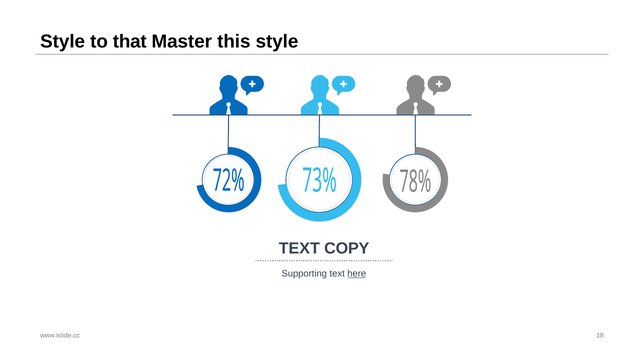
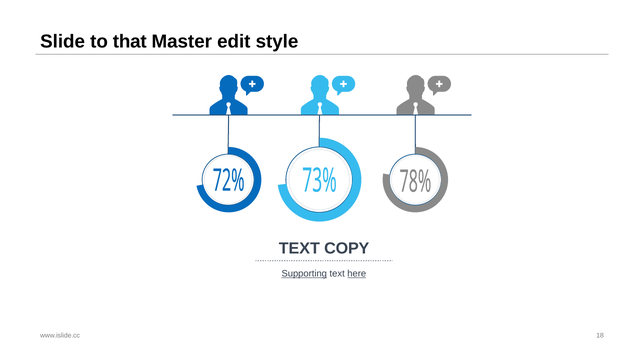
Style: Style -> Slide (63, 42)
this: this -> edit (234, 42)
Supporting underline: none -> present (304, 274)
